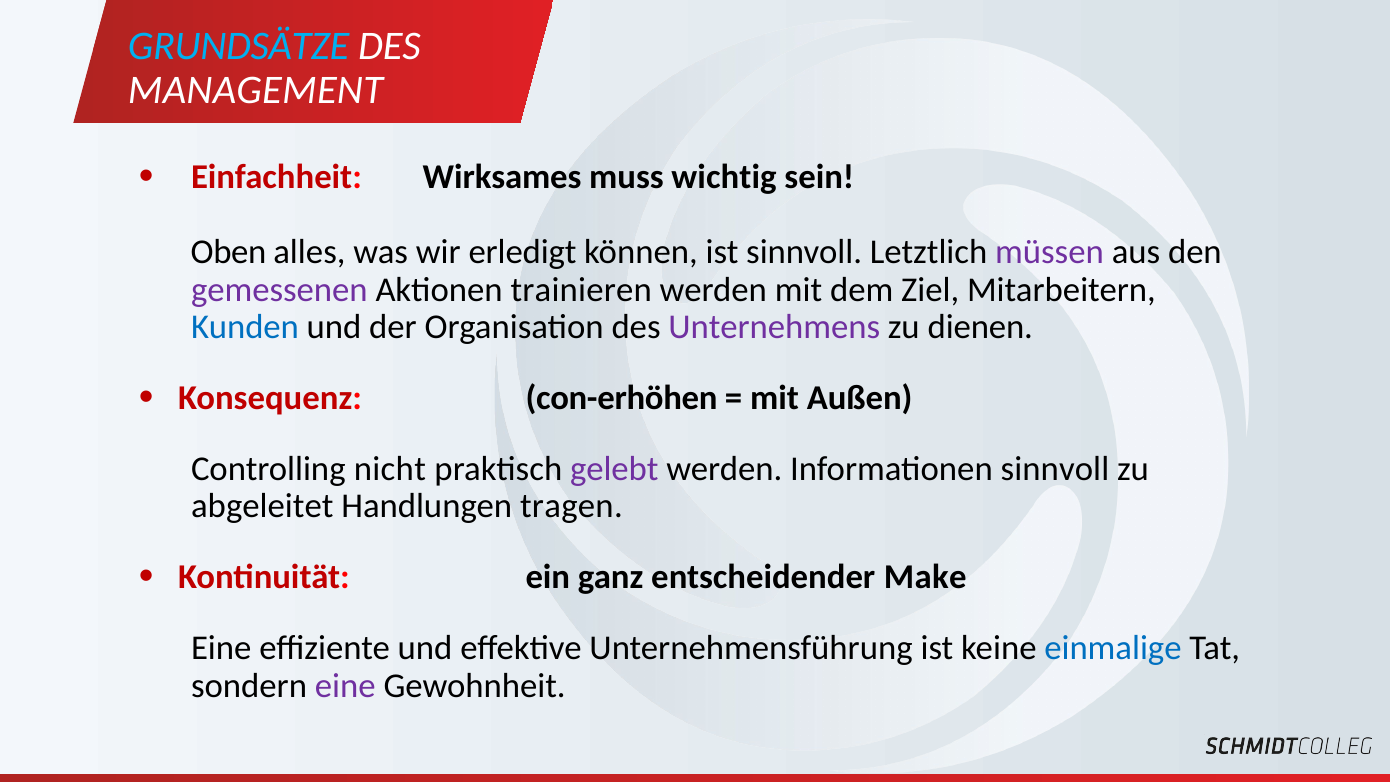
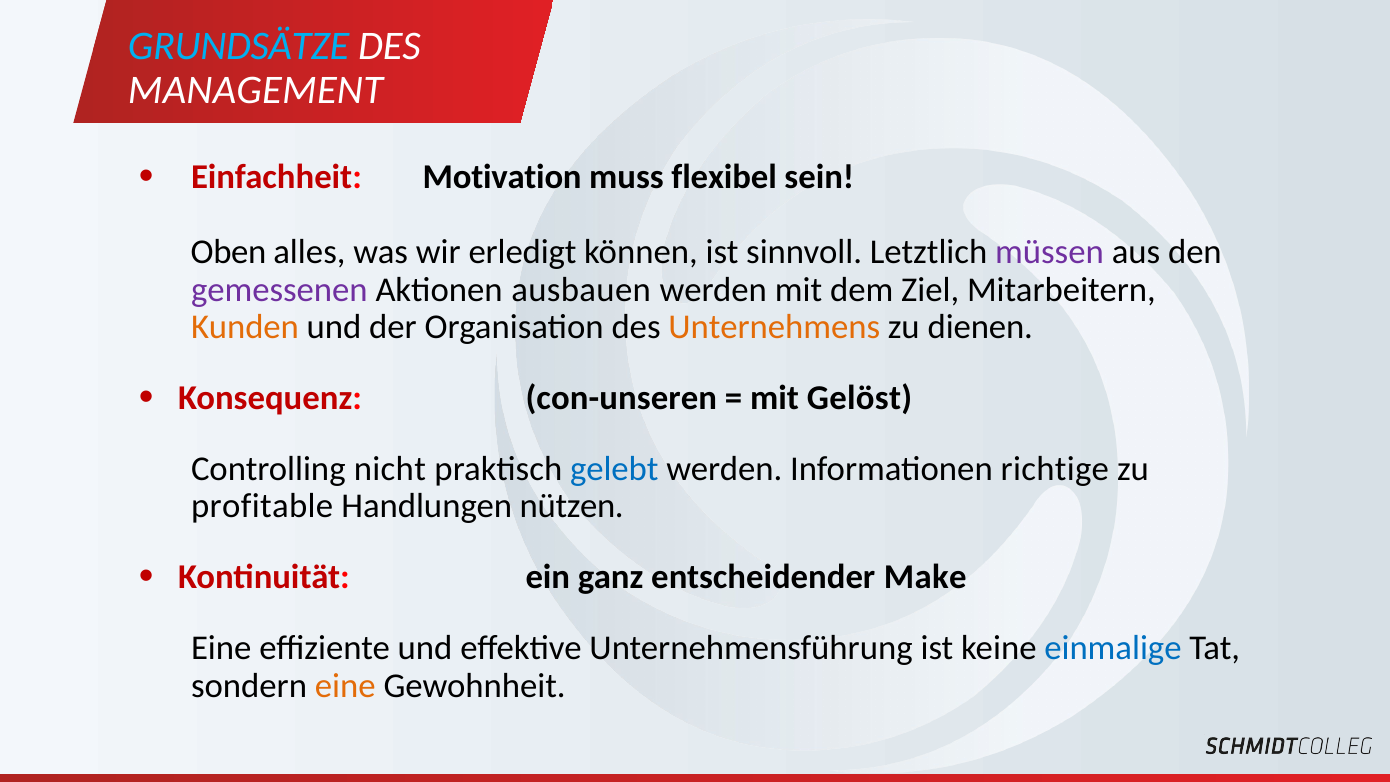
Wirksames: Wirksames -> Motivation (502, 177)
wichtig: wichtig -> flexibel (724, 177)
trainieren: trainieren -> ausbauen (581, 290)
Kunden colour: blue -> orange (245, 327)
Unternehmens colour: purple -> orange (774, 327)
con-erhöhen: con-erhöhen -> con-unseren (621, 398)
Außen: Außen -> Gelöst (860, 398)
gelebt colour: purple -> blue (614, 469)
Informationen sinnvoll: sinnvoll -> richtige (1055, 469)
abgeleitet: abgeleitet -> profitable (262, 506)
tragen: tragen -> nützen (572, 506)
eine colour: purple -> orange (345, 685)
